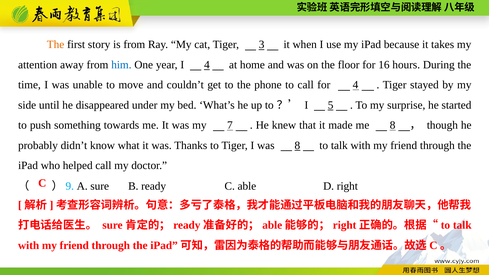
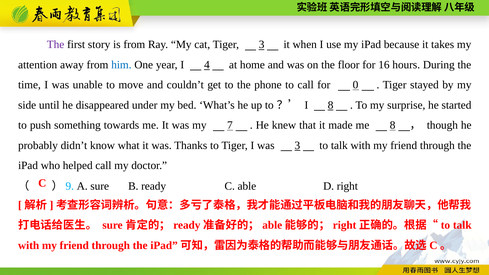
The colour: orange -> purple (56, 45)
for 4: 4 -> 0 (356, 85)
I 5: 5 -> 8 (331, 105)
was 8: 8 -> 3 (297, 145)
